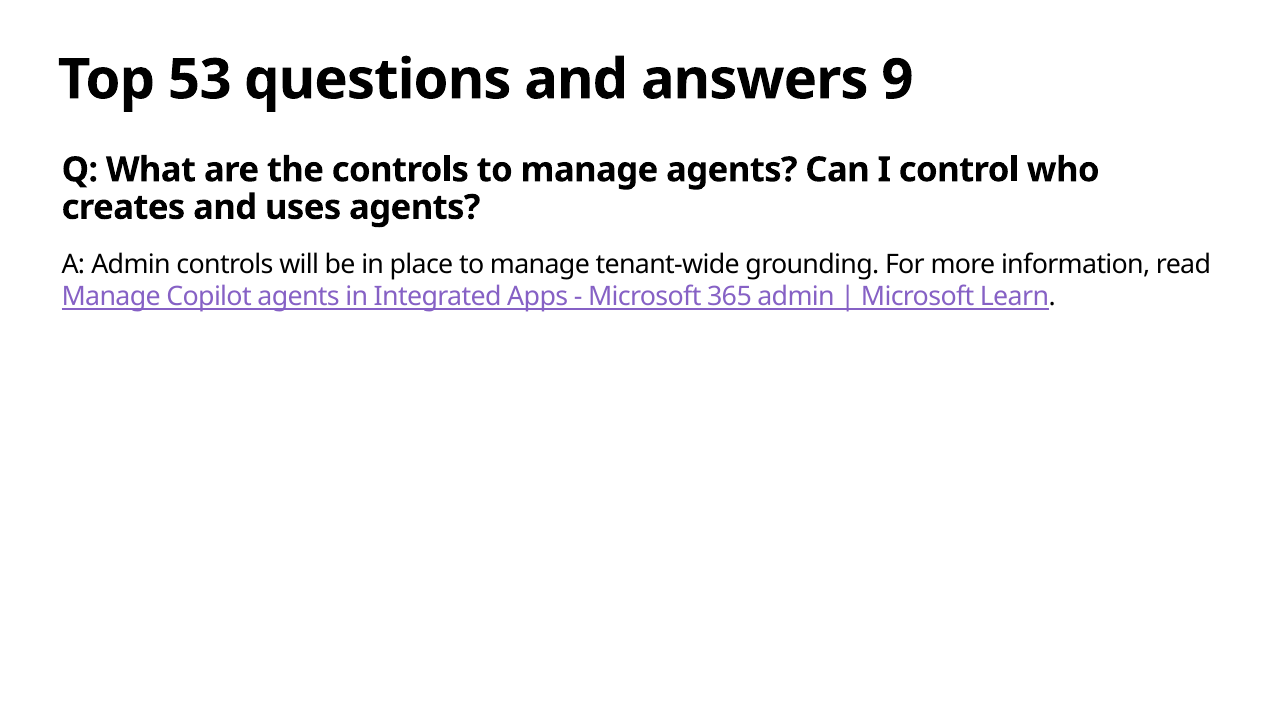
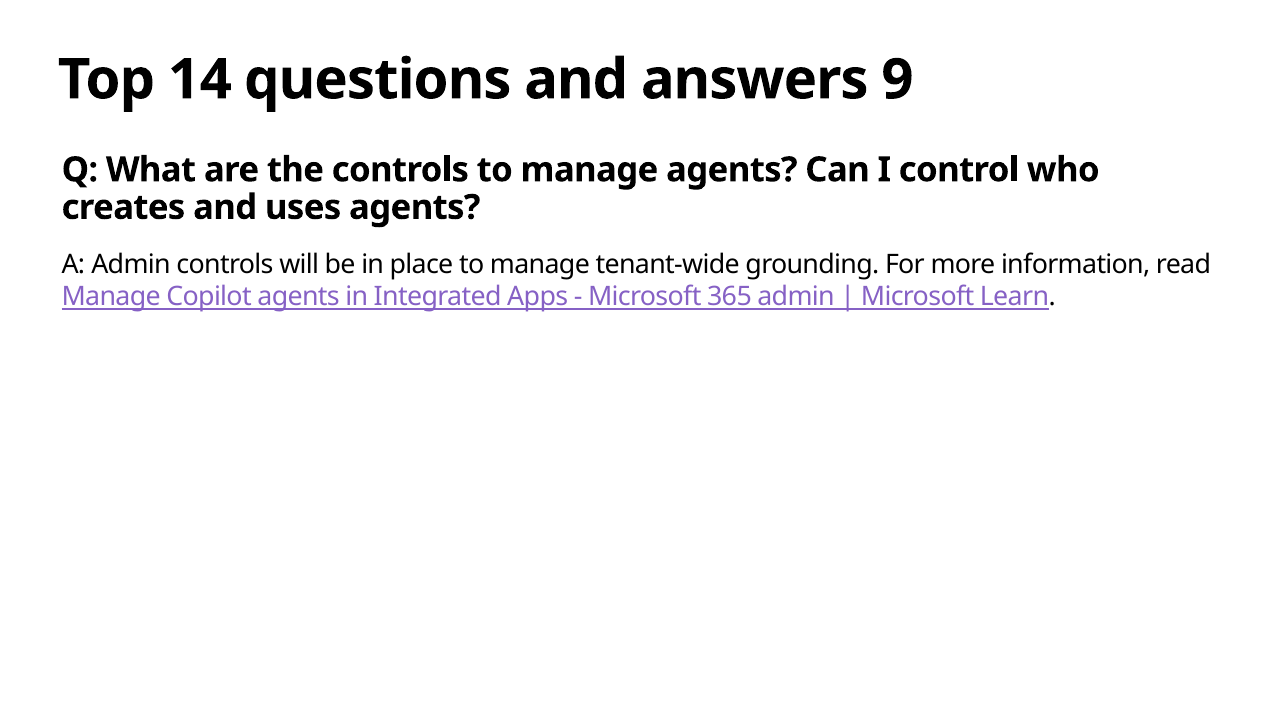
53: 53 -> 14 (200, 80)
